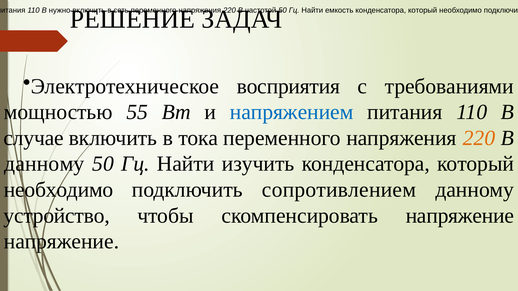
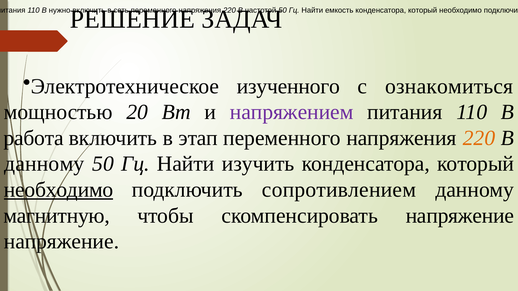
восприятия: восприятия -> изученного (288, 86)
требованиями: требованиями -> ознакомиться (449, 86)
55: 55 -> 20 (137, 112)
напряжением colour: blue -> purple (292, 112)
случае: случае -> работа (34, 138)
тока: тока -> этап (198, 138)
необходимо underline: none -> present (58, 190)
устройство: устройство -> магнитную (57, 216)
